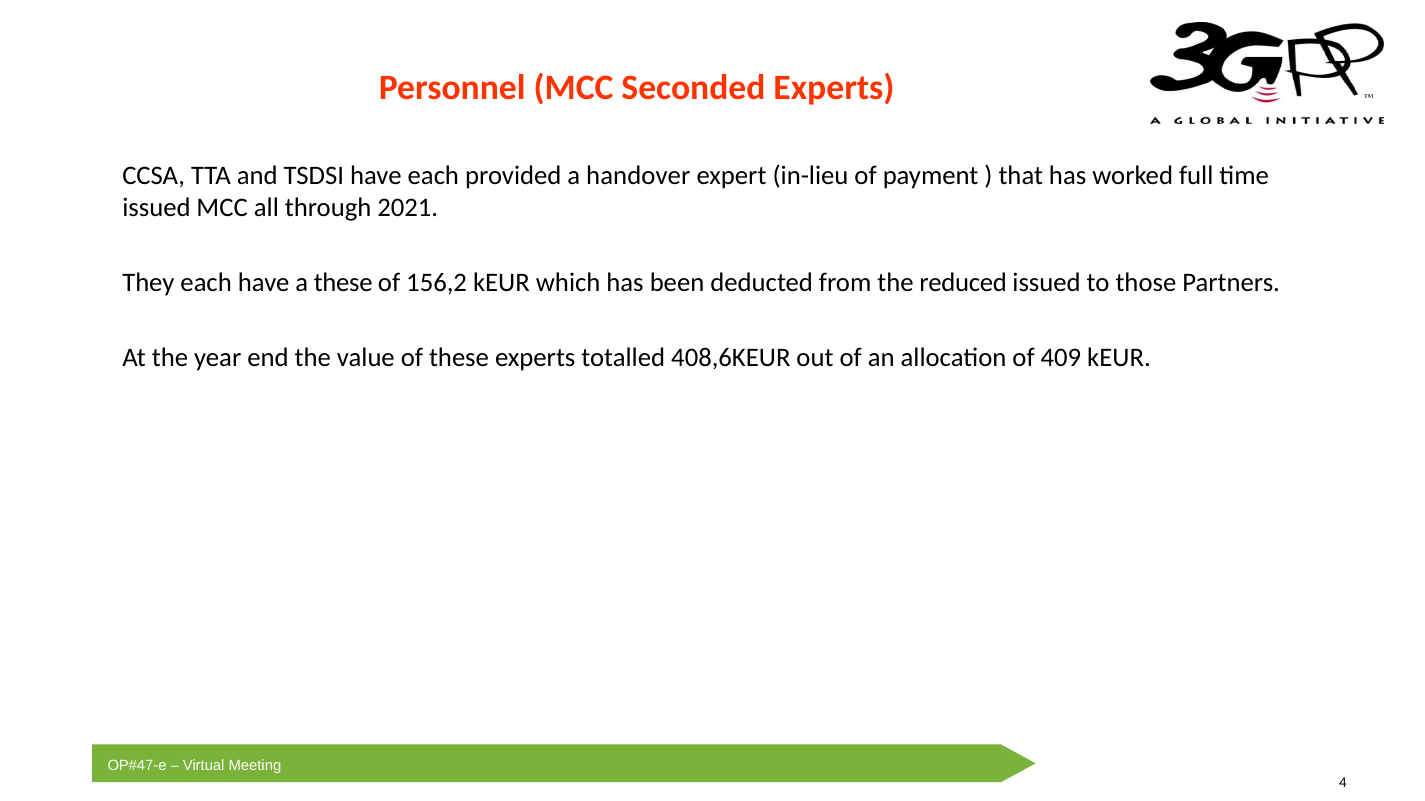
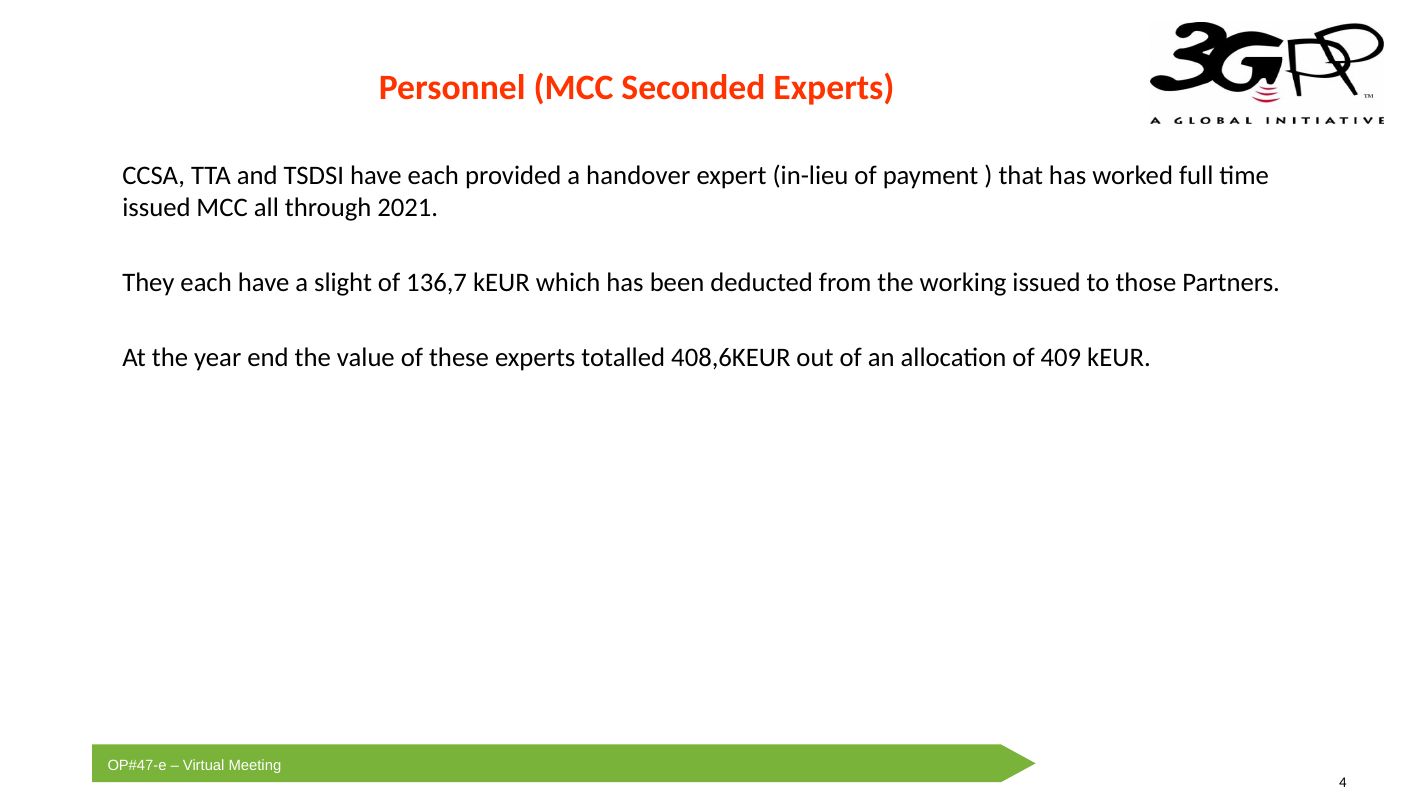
a these: these -> slight (343, 283)
156,2: 156,2 -> 136,7 (437, 283)
reduced: reduced -> working (963, 283)
